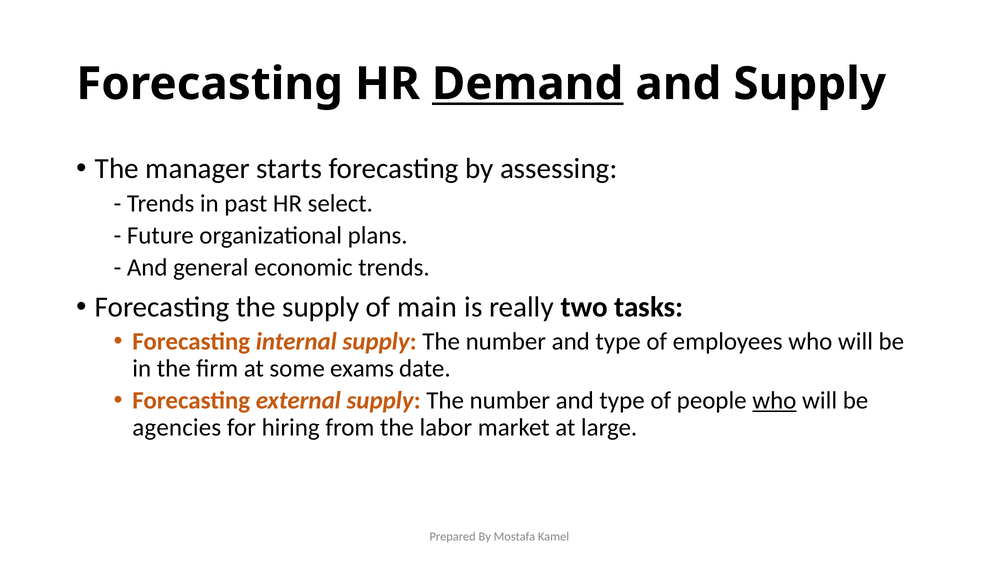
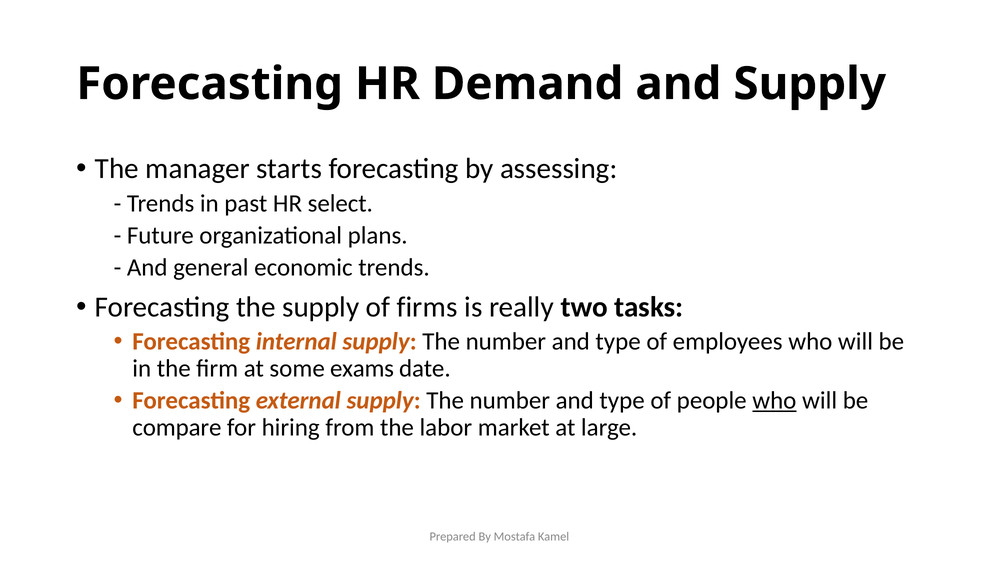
Demand underline: present -> none (528, 84)
main: main -> firms (427, 307)
agencies: agencies -> compare (177, 428)
